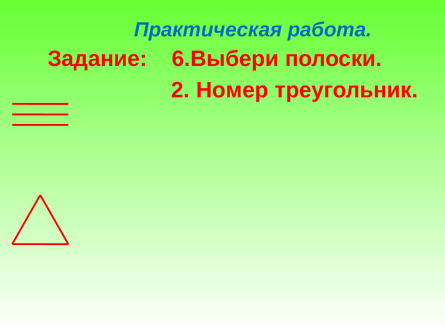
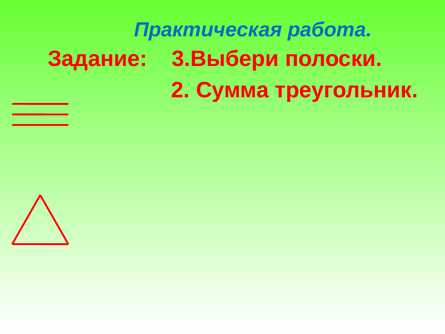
6.Выбери: 6.Выбери -> 3.Выбери (225, 59)
Номер: Номер -> Сумма (232, 90)
